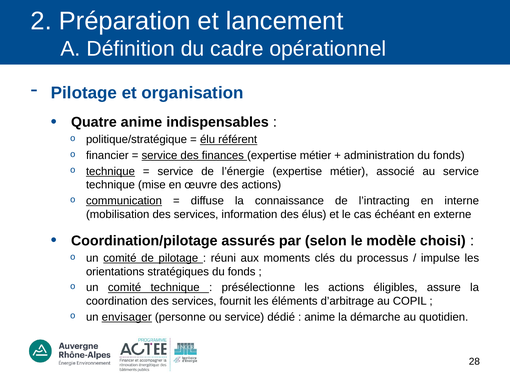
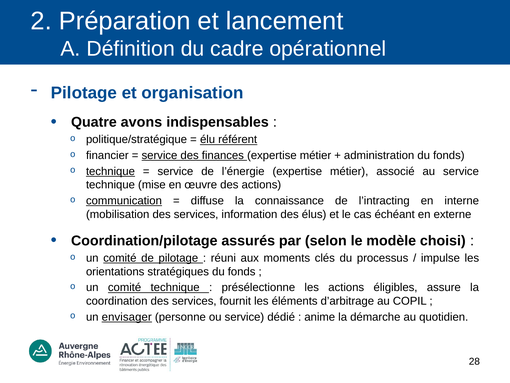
Quatre anime: anime -> avons (141, 122)
